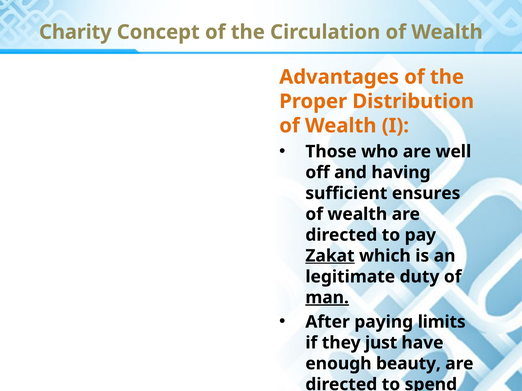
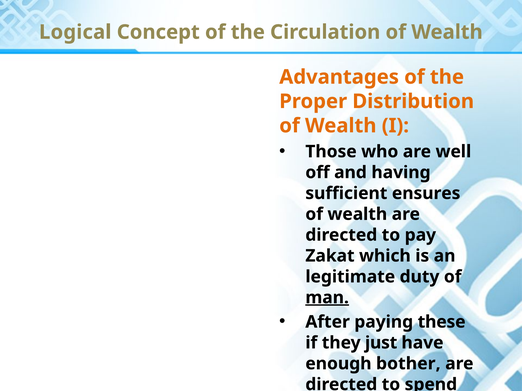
Charity: Charity -> Logical (75, 32)
Zakat underline: present -> none (330, 256)
limits: limits -> these (442, 322)
beauty: beauty -> bother (408, 364)
